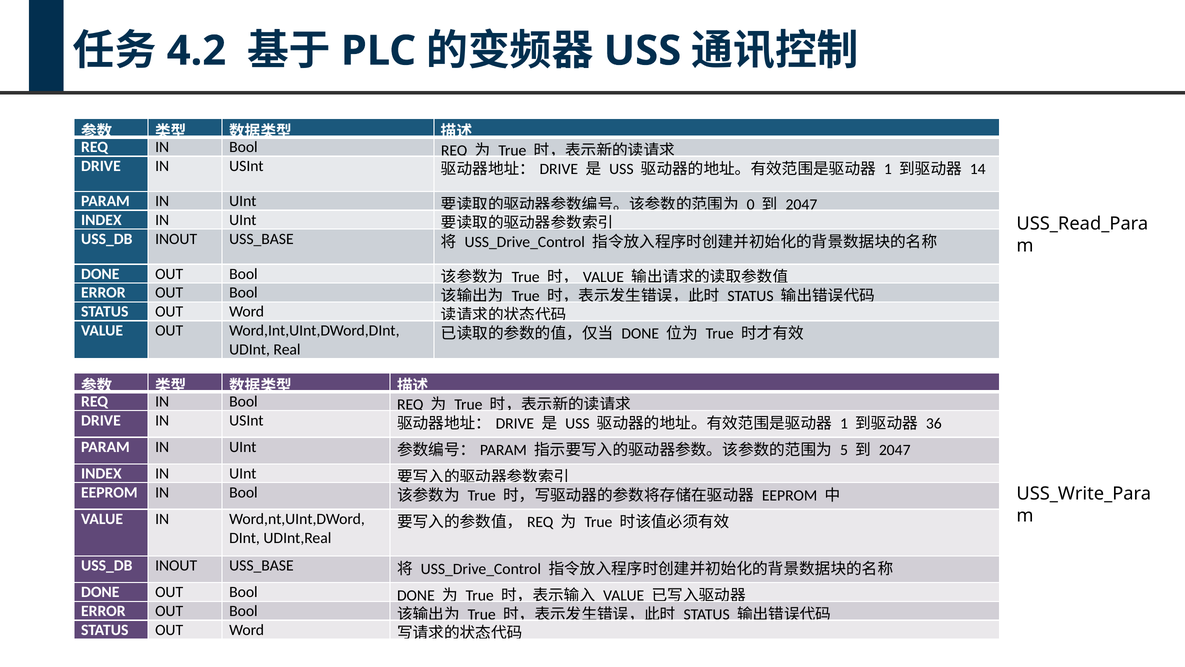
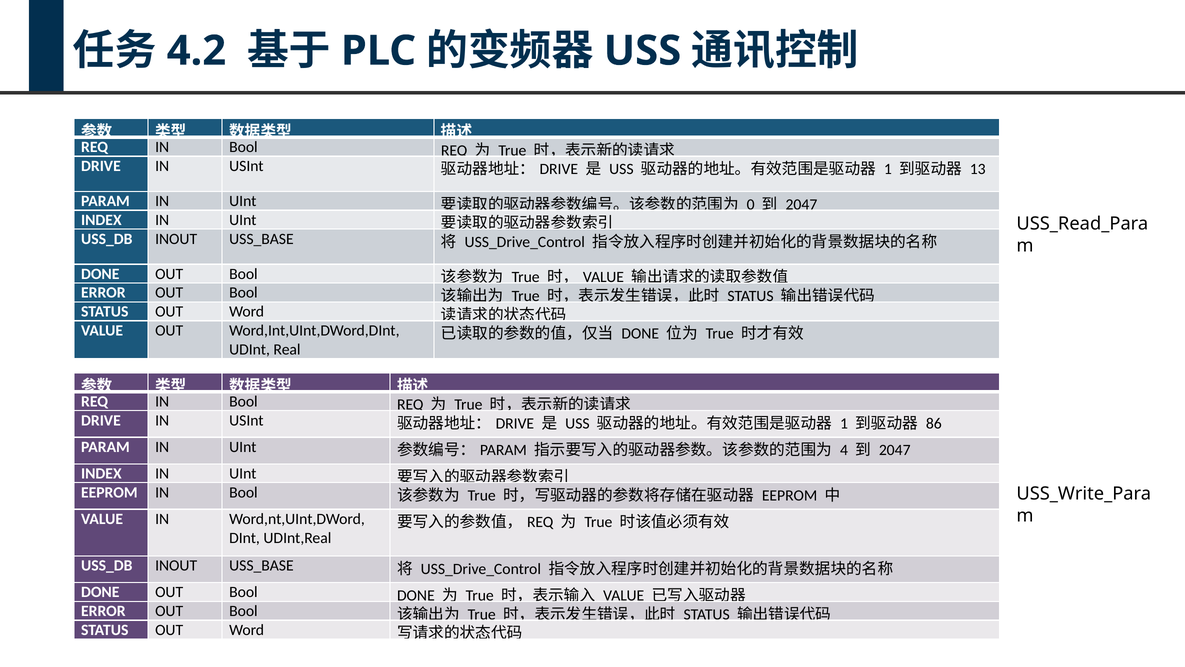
14: 14 -> 13 (978, 169)
36: 36 -> 86 (934, 423)
5: 5 -> 4 (844, 450)
